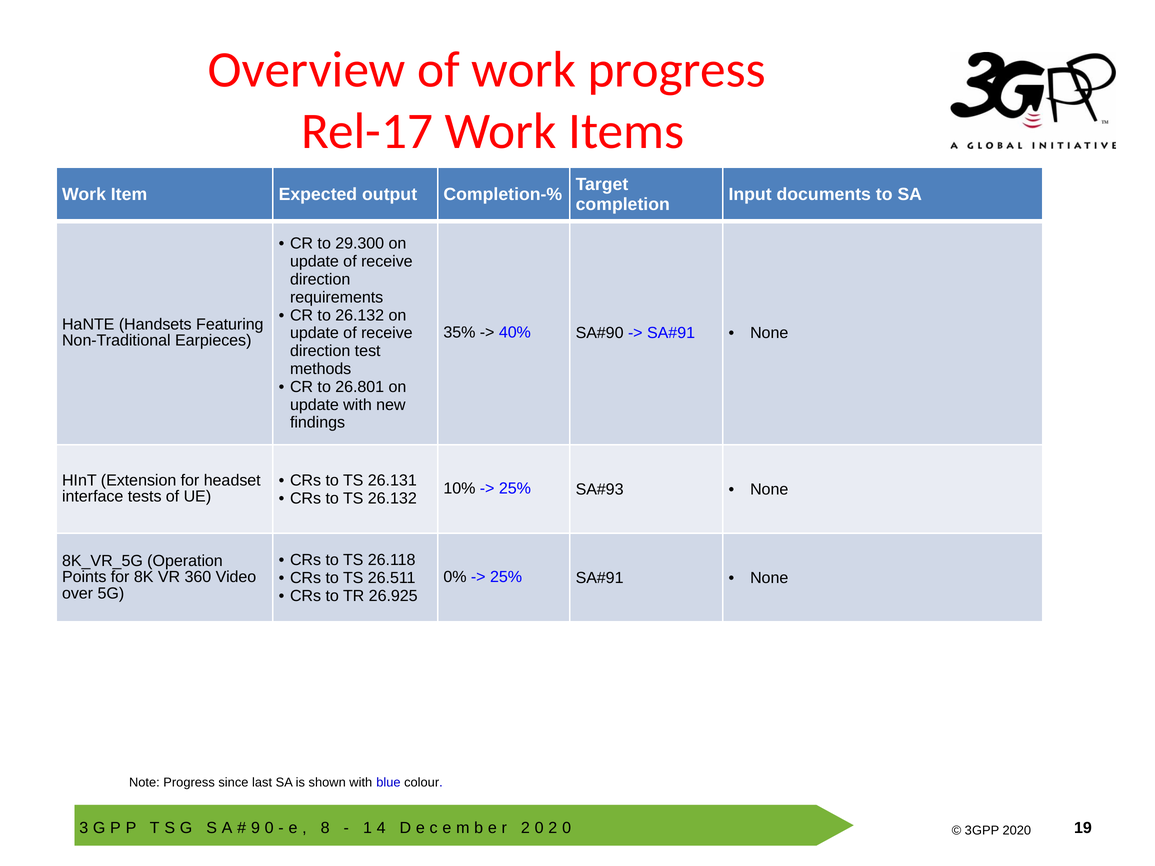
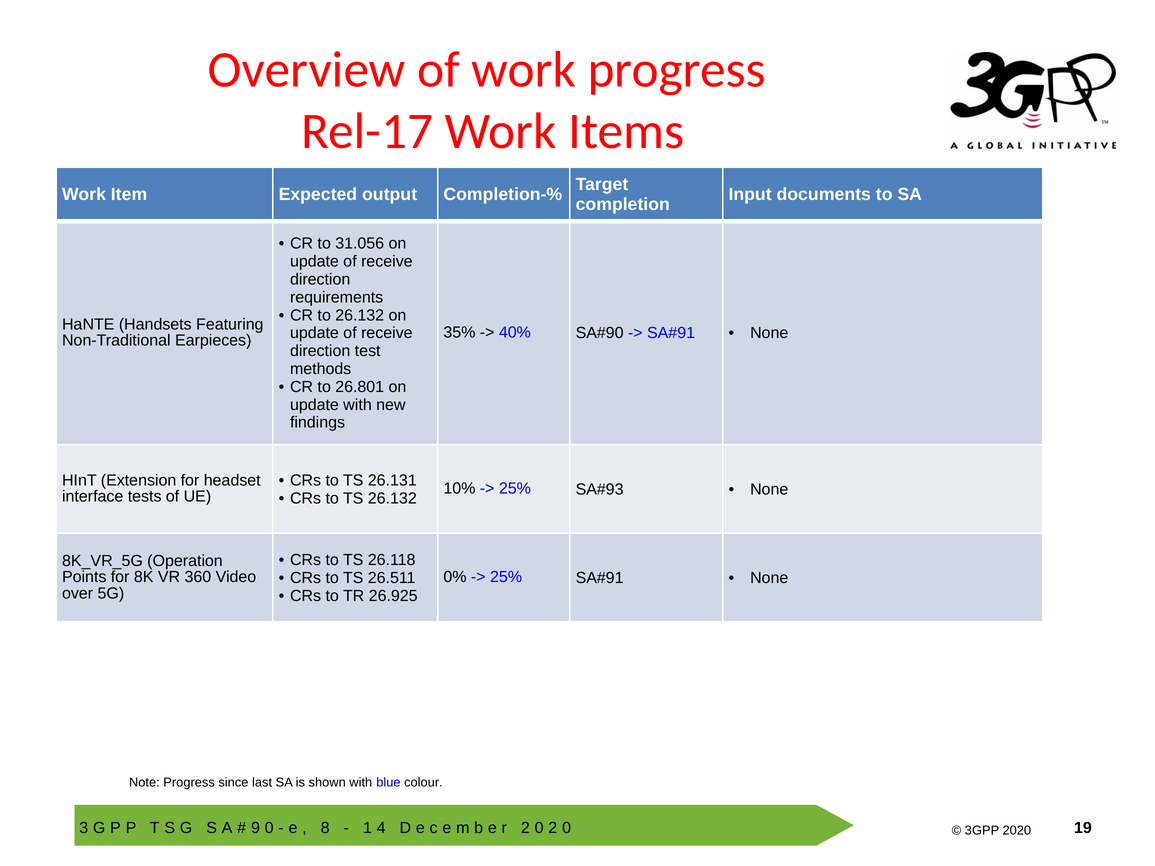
29.300: 29.300 -> 31.056 (360, 244)
